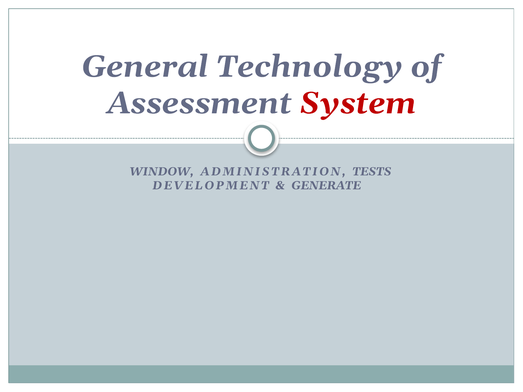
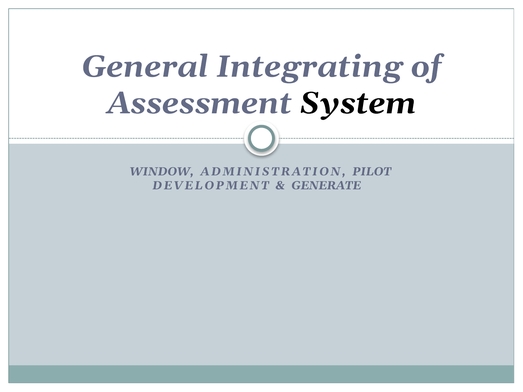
Technology: Technology -> Integrating (309, 67)
System colour: red -> black (358, 103)
TESTS: TESTS -> PILOT (372, 172)
